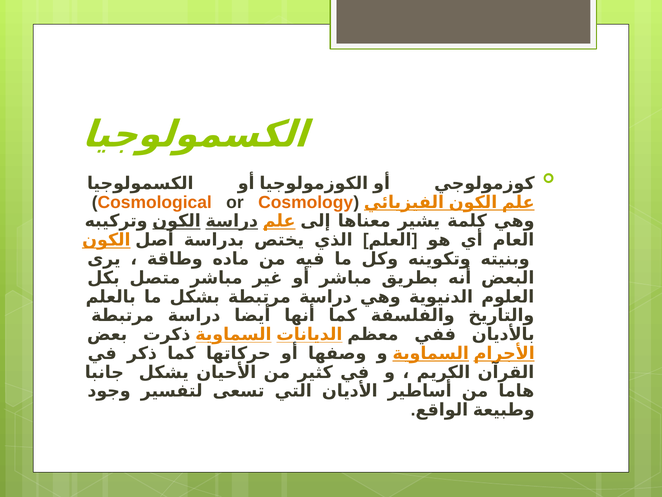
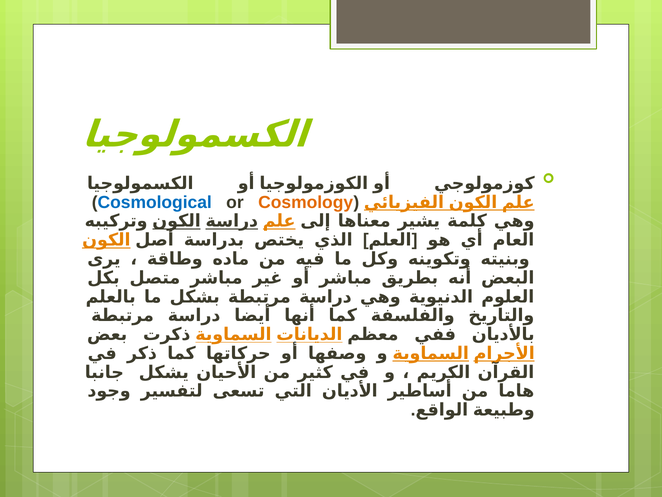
Cosmological colour: orange -> blue (155, 202)
